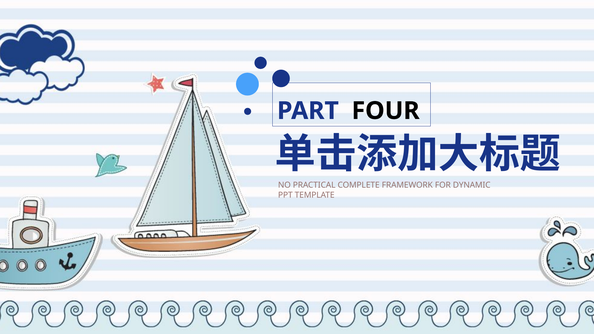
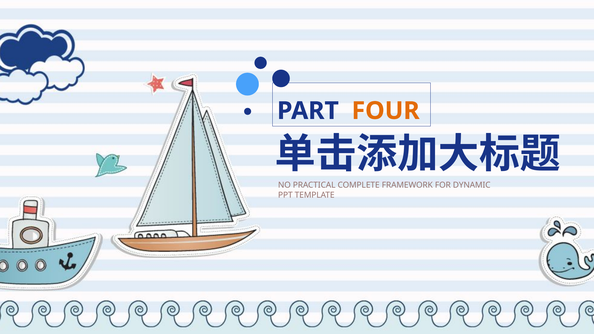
FOUR colour: black -> orange (386, 111)
